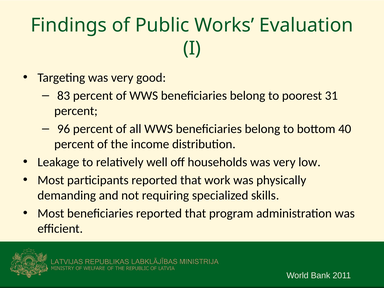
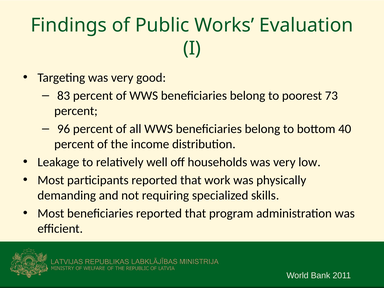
31: 31 -> 73 (331, 96)
